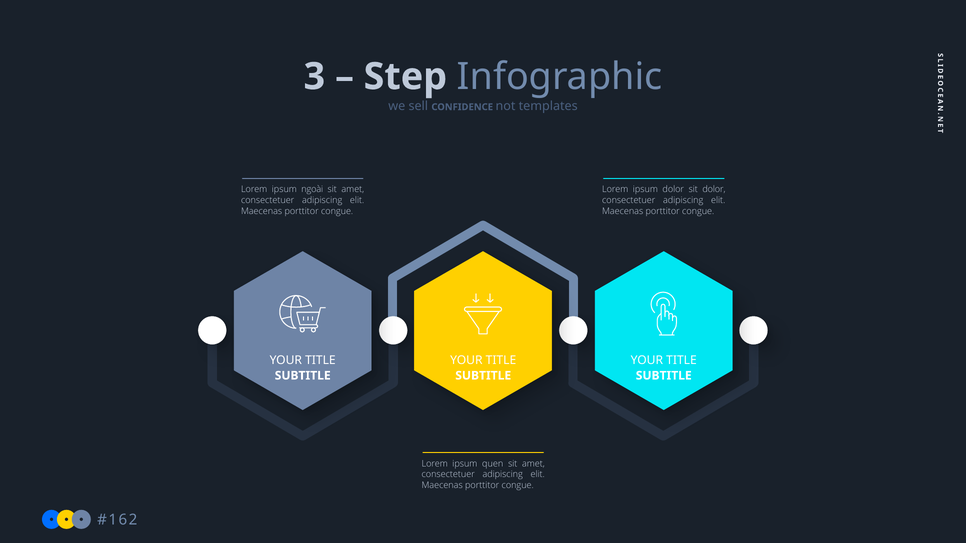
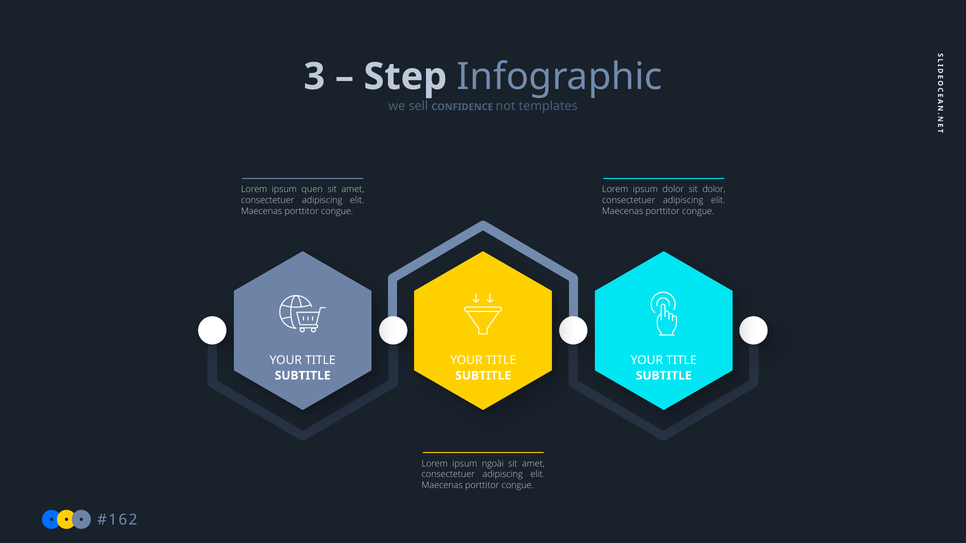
ngoài: ngoài -> quen (312, 189)
quen: quen -> ngoài (493, 464)
